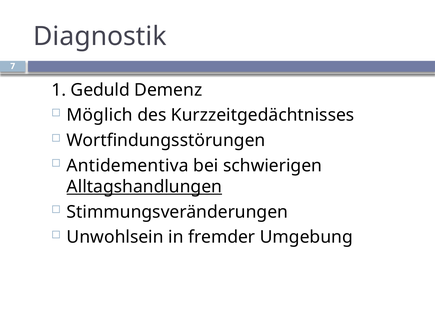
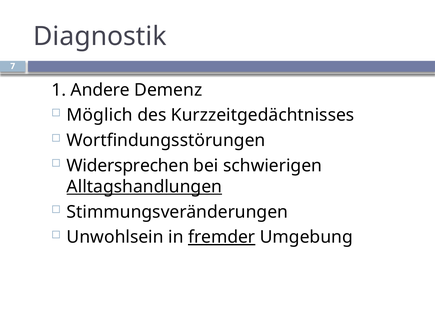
Geduld: Geduld -> Andere (100, 90)
Antidementiva: Antidementiva -> Widersprechen (128, 166)
fremder underline: none -> present (222, 237)
